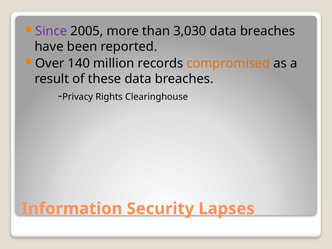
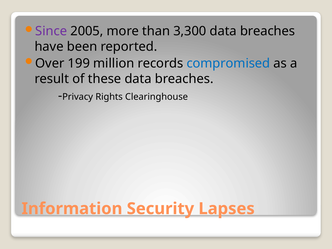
3,030: 3,030 -> 3,300 (190, 31)
140: 140 -> 199 (79, 63)
compromised colour: orange -> blue (228, 63)
